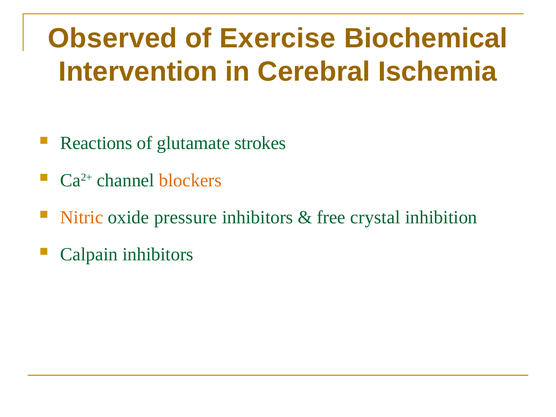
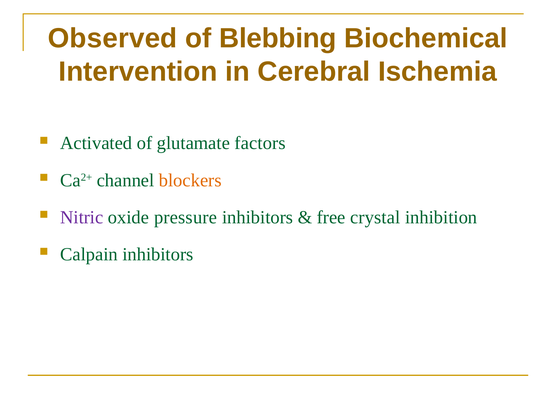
Exercise: Exercise -> Blebbing (278, 38)
Reactions: Reactions -> Activated (96, 143)
strokes: strokes -> factors (260, 143)
Nitric colour: orange -> purple (82, 217)
